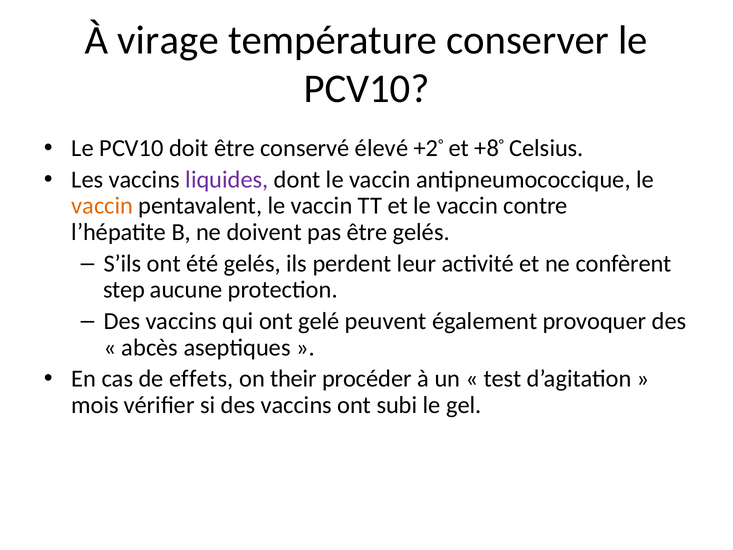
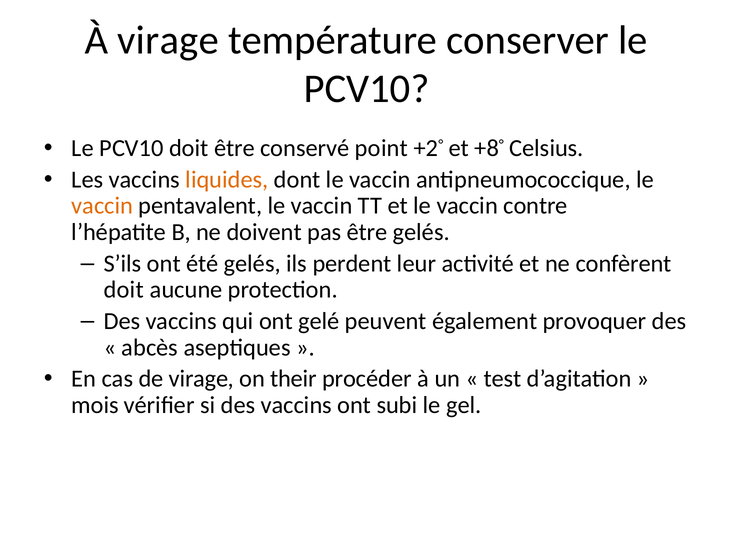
élevé: élevé -> point (381, 148)
liquides colour: purple -> orange (227, 179)
step: step -> doit (124, 290)
de effets: effets -> virage (202, 379)
